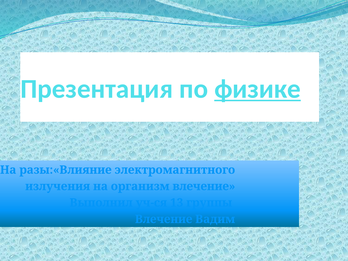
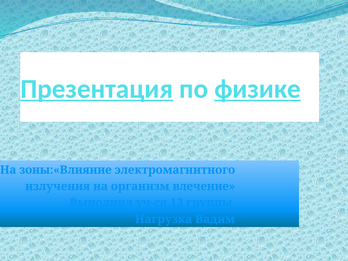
Презентация underline: none -> present (97, 89)
разы:«Влияние: разы:«Влияние -> зоны:«Влияние (66, 170)
Влечение: Влечение -> Нагрузка (164, 219)
